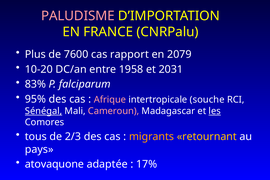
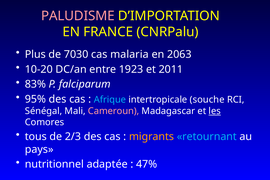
7600: 7600 -> 7030 (76, 54)
rapport: rapport -> malaria (129, 54)
2079: 2079 -> 2063 (179, 54)
1958: 1958 -> 1923 (131, 69)
2031: 2031 -> 2011 (171, 69)
Afrique colour: pink -> light blue (110, 100)
Sénégal underline: present -> none (44, 111)
retournant colour: yellow -> light blue (207, 137)
atovaquone: atovaquone -> nutritionnel (54, 164)
17%: 17% -> 47% (147, 164)
